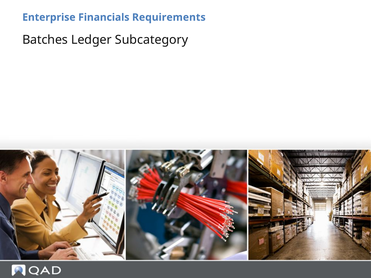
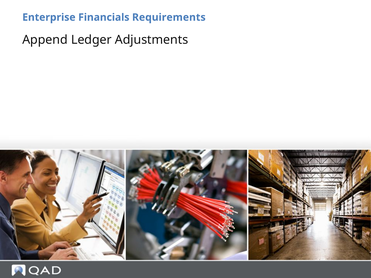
Batches: Batches -> Append (45, 40)
Subcategory: Subcategory -> Adjustments (152, 40)
